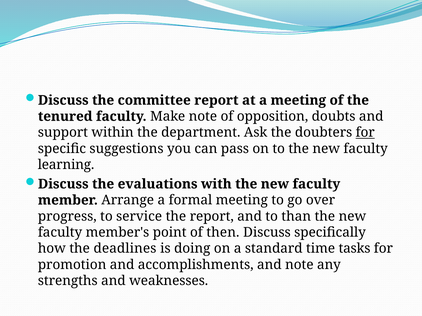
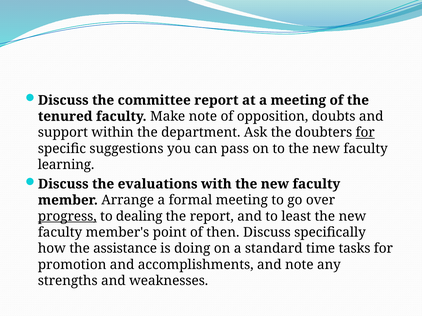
progress underline: none -> present (67, 217)
service: service -> dealing (139, 217)
than: than -> least (296, 217)
deadlines: deadlines -> assistance (125, 249)
